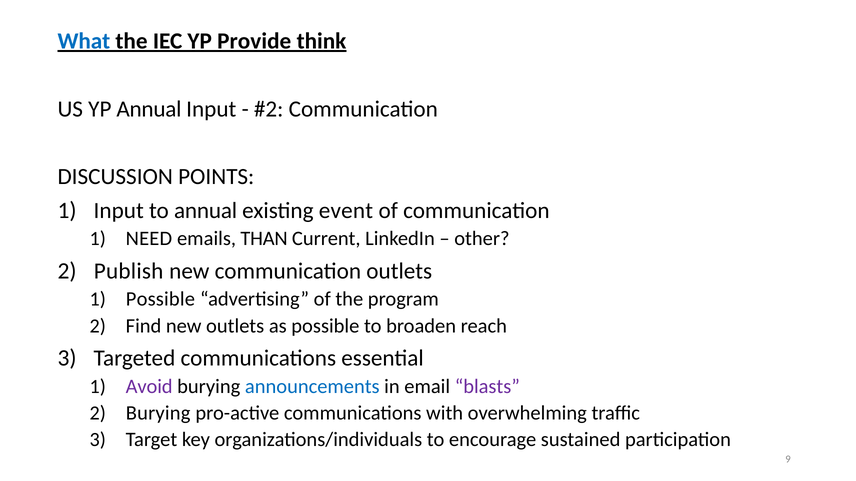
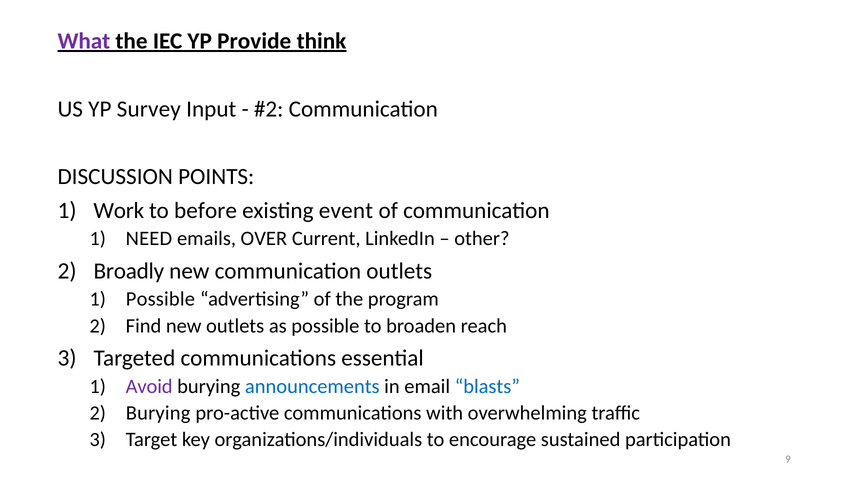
What colour: blue -> purple (84, 41)
YP Annual: Annual -> Survey (149, 109)
Input: Input -> Work (119, 211)
to annual: annual -> before (206, 211)
THAN: THAN -> OVER (264, 239)
Publish: Publish -> Broadly (129, 271)
blasts colour: purple -> blue (487, 387)
